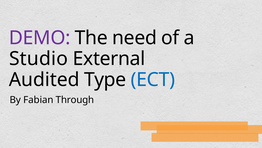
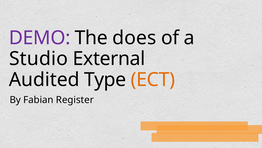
need: need -> does (134, 38)
ECT colour: blue -> orange (153, 79)
Through: Through -> Register (75, 100)
